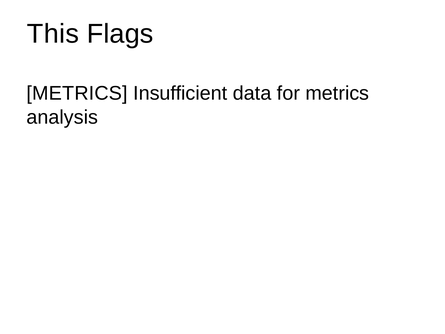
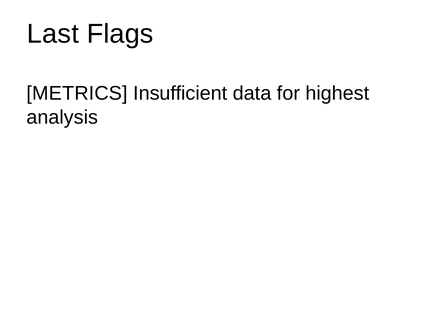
This: This -> Last (53, 34)
for metrics: metrics -> highest (337, 93)
